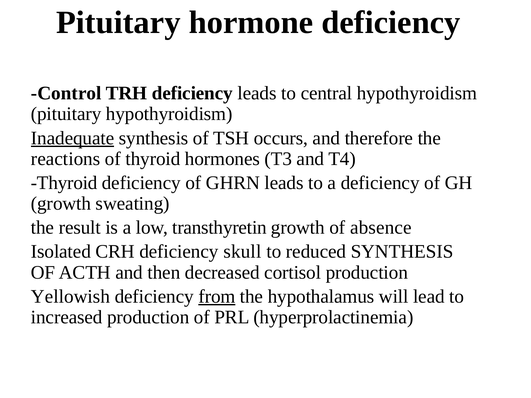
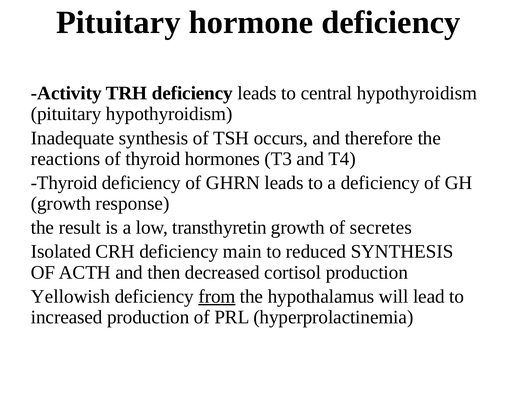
Control: Control -> Activity (66, 93)
Inadequate underline: present -> none (73, 138)
sweating: sweating -> response (133, 204)
absence: absence -> secretes (381, 228)
skull: skull -> main (242, 252)
